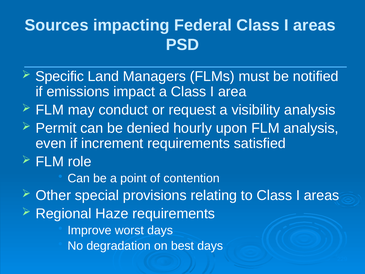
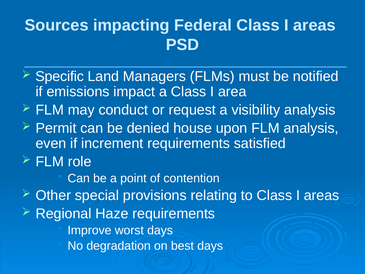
hourly: hourly -> house (193, 128)
